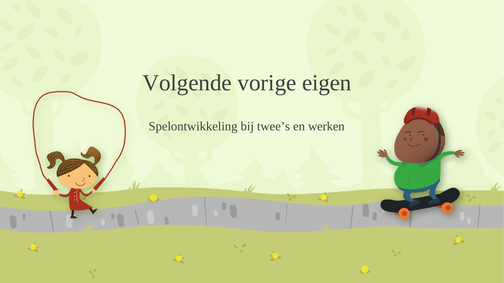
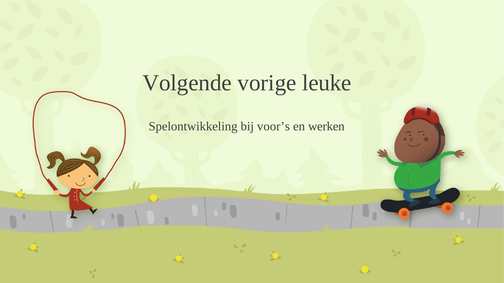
eigen: eigen -> leuke (327, 83)
twee’s: twee’s -> voor’s (273, 127)
